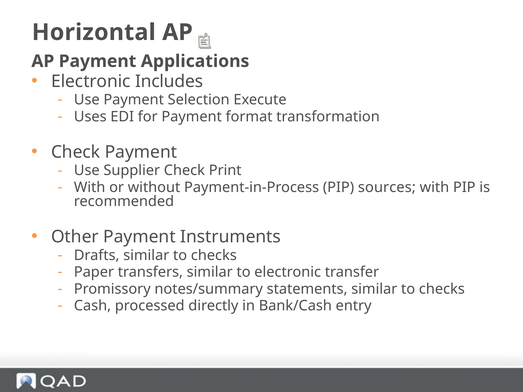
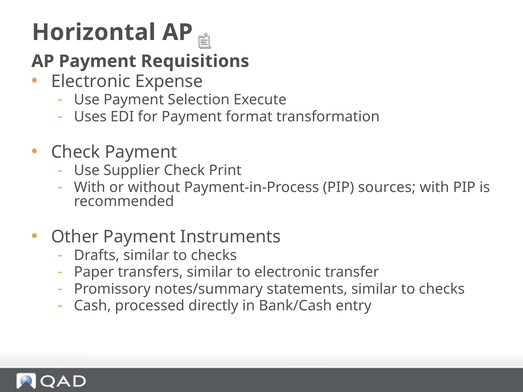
Applications: Applications -> Requisitions (195, 61)
Includes: Includes -> Expense (169, 81)
